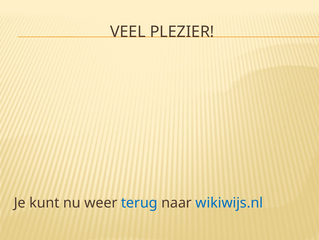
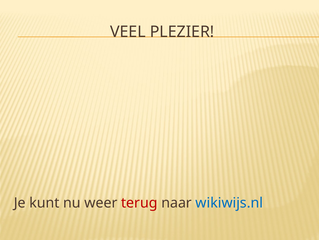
terug colour: blue -> red (139, 202)
